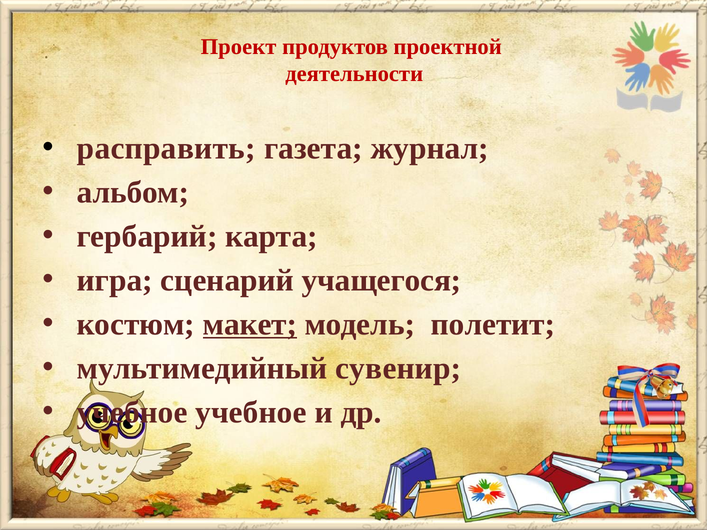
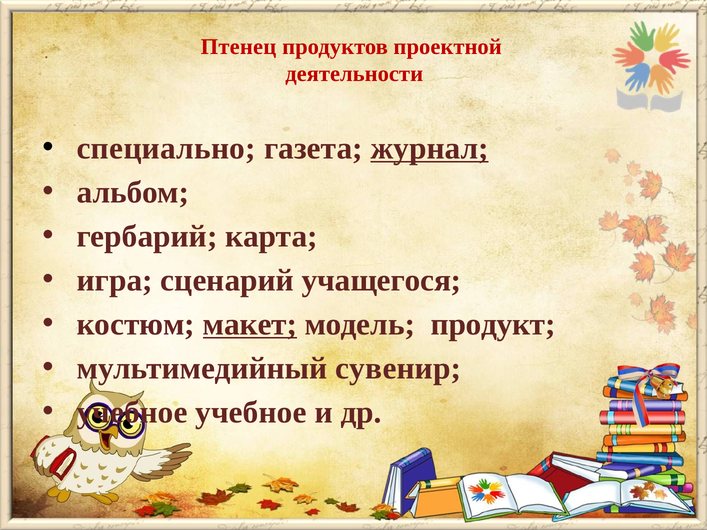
Проект: Проект -> Птенец (238, 47)
расправить: расправить -> специально (166, 148)
журнал underline: none -> present (430, 148)
полетит: полетит -> продукт (493, 324)
